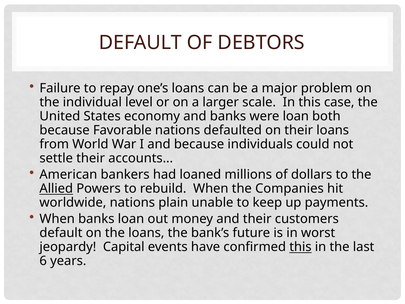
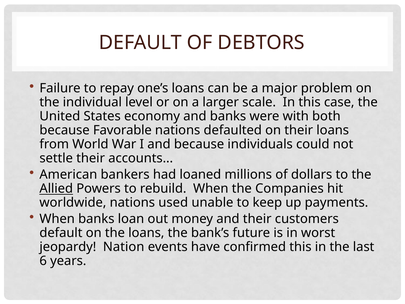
were loan: loan -> with (296, 116)
plain: plain -> used (173, 202)
Capital: Capital -> Nation (124, 247)
this underline: present -> none (300, 247)
